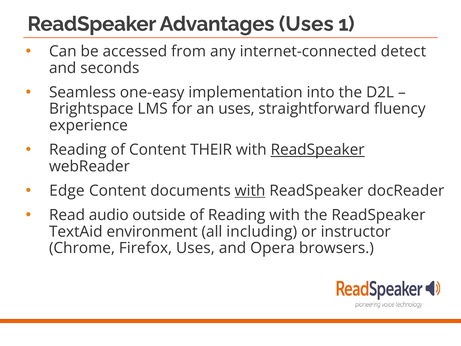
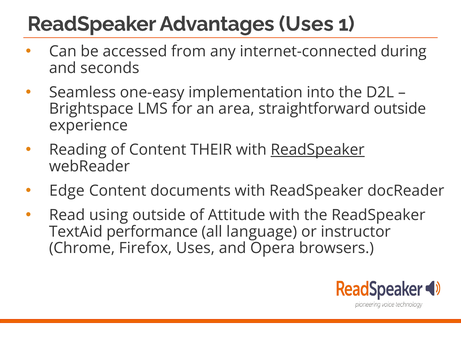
detect: detect -> during (404, 51)
an uses: uses -> area (236, 109)
straightforward fluency: fluency -> outside (400, 109)
with underline: present -> none (250, 191)
audio: audio -> using (109, 215)
of Reading: Reading -> Attitude (237, 215)
environment: environment -> performance (152, 231)
including: including -> language (262, 231)
